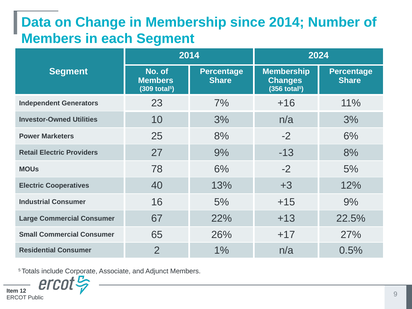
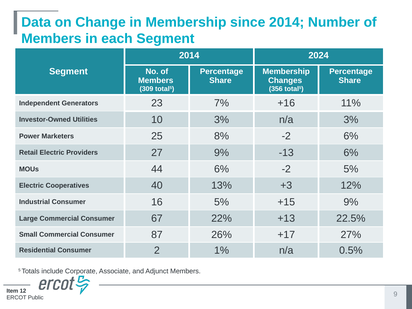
-13 8%: 8% -> 6% (351, 153)
78: 78 -> 44 (157, 169)
65: 65 -> 87 (157, 235)
